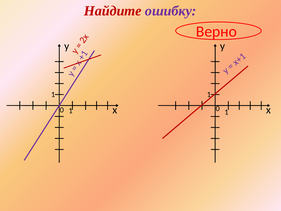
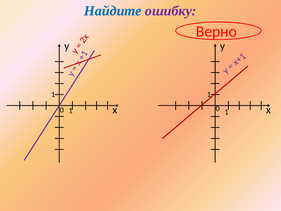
Найдите colour: red -> blue (113, 11)
